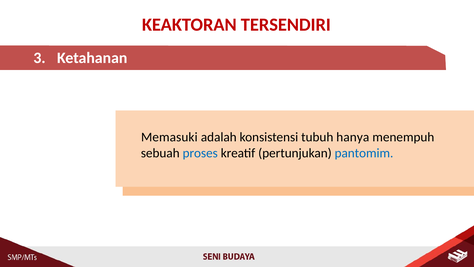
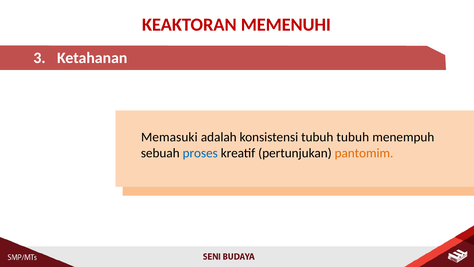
TERSENDIRI: TERSENDIRI -> MEMENUHI (286, 25)
tubuh hanya: hanya -> tubuh (353, 137)
pantomim colour: blue -> orange (364, 153)
